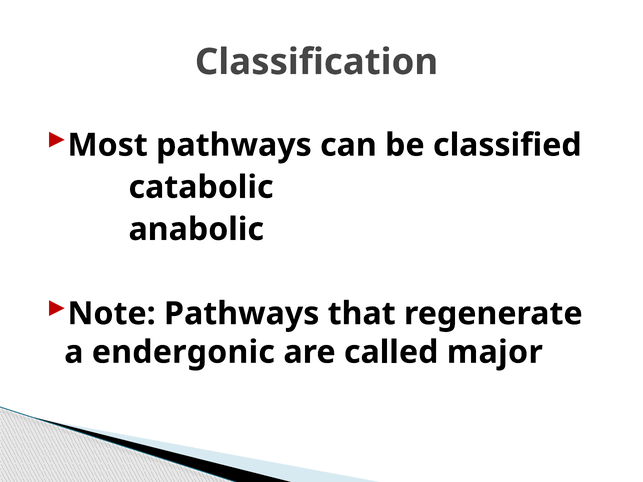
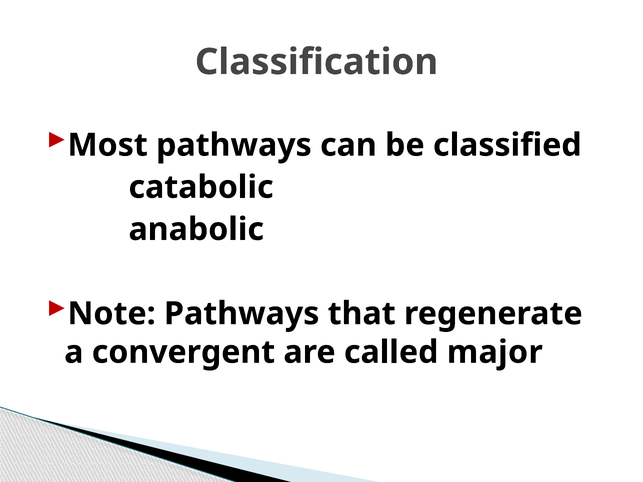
endergonic: endergonic -> convergent (183, 352)
